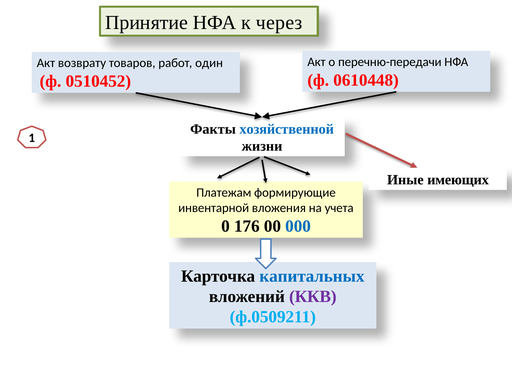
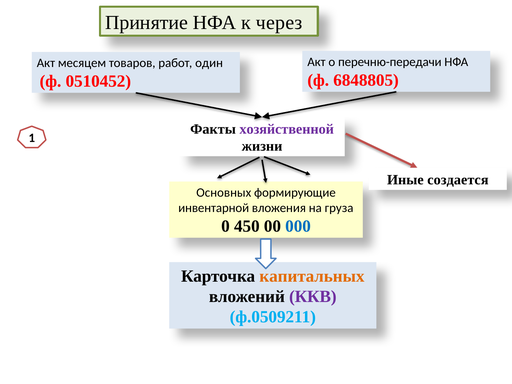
возврату: возврату -> месяцем (82, 63)
0610448: 0610448 -> 6848805 (366, 80)
хозяйственной colour: blue -> purple (287, 129)
имеющих: имеющих -> создается (458, 180)
Платежам: Платежам -> Основных (224, 193)
учета: учета -> груза (339, 208)
176: 176 -> 450 (247, 226)
капитальных colour: blue -> orange (312, 276)
